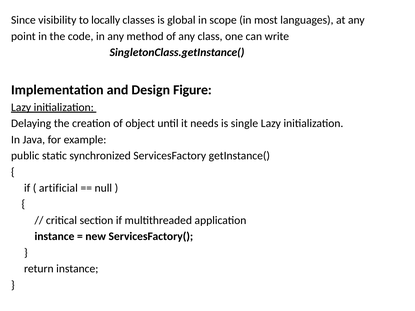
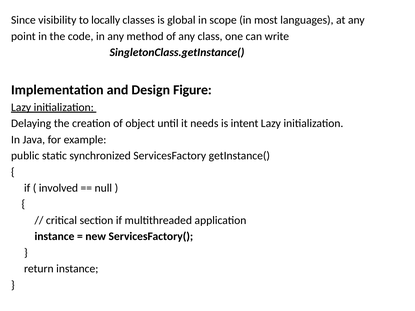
single: single -> intent (245, 124)
artificial: artificial -> involved (58, 188)
